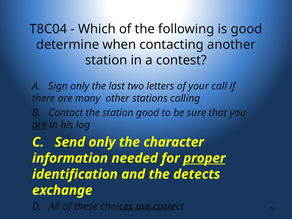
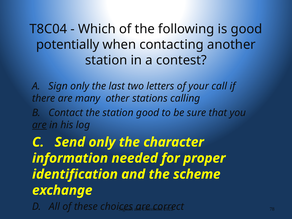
determine: determine -> potentially (68, 45)
proper underline: present -> none (204, 158)
detects: detects -> scheme (197, 174)
